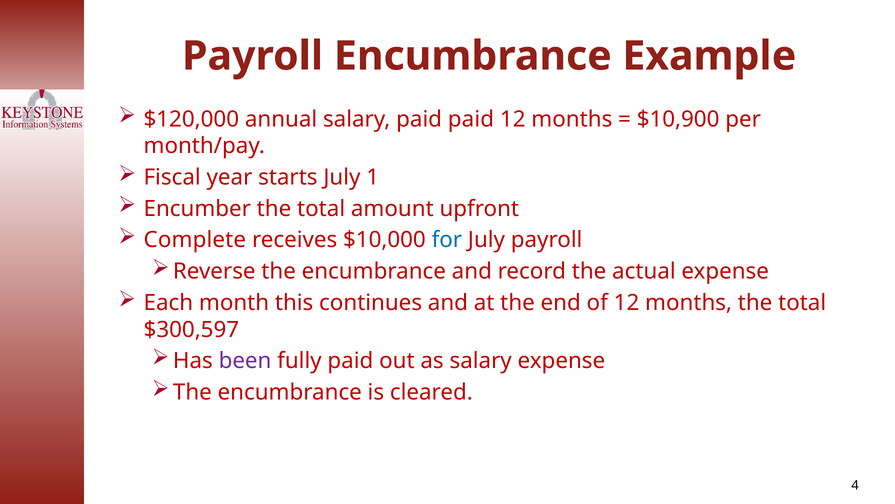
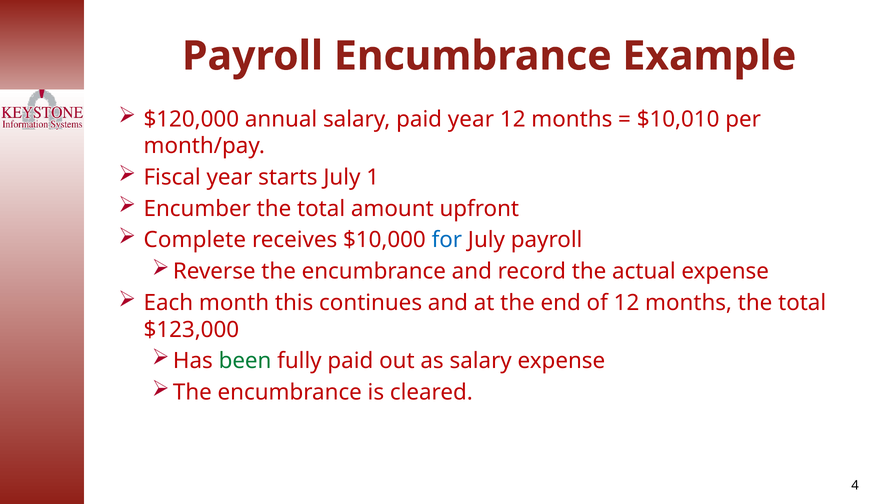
paid paid: paid -> year (471, 119)
$10,900: $10,900 -> $10,010 (678, 119)
$300,597: $300,597 -> $123,000 (191, 329)
been colour: purple -> green (245, 361)
